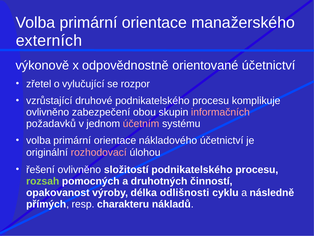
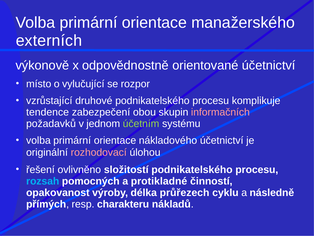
zřetel: zřetel -> místo (39, 84)
ovlivněno: ovlivněno -> tendence (48, 112)
účetním colour: pink -> light green (141, 123)
rozsah colour: light green -> light blue (43, 181)
druhotných: druhotných -> protikladné (159, 181)
odlišnosti: odlišnosti -> průřezech (185, 192)
